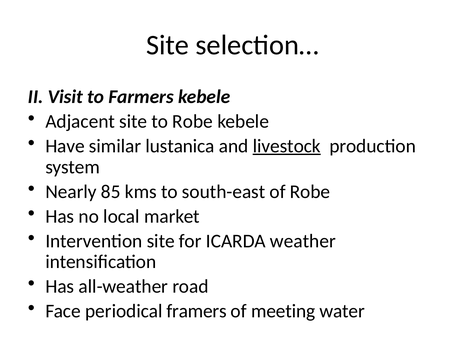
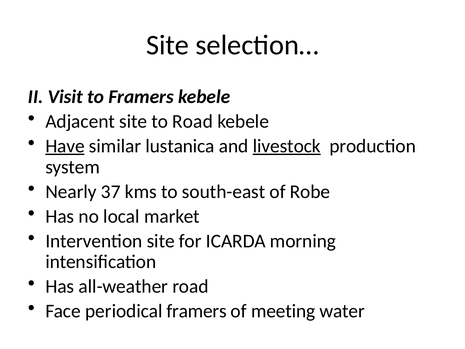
to Farmers: Farmers -> Framers (141, 97)
to Robe: Robe -> Road (193, 121)
Have underline: none -> present (65, 146)
85: 85 -> 37 (111, 192)
weather: weather -> morning (303, 241)
